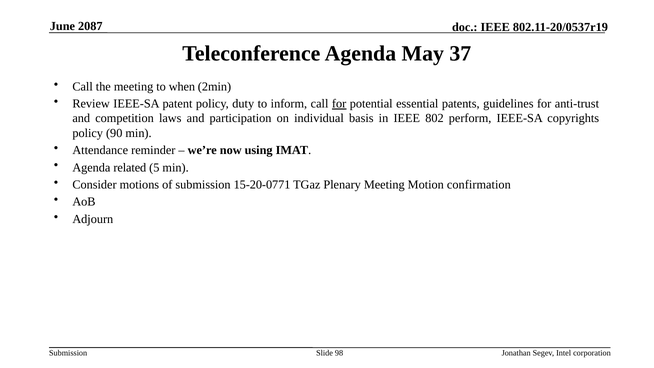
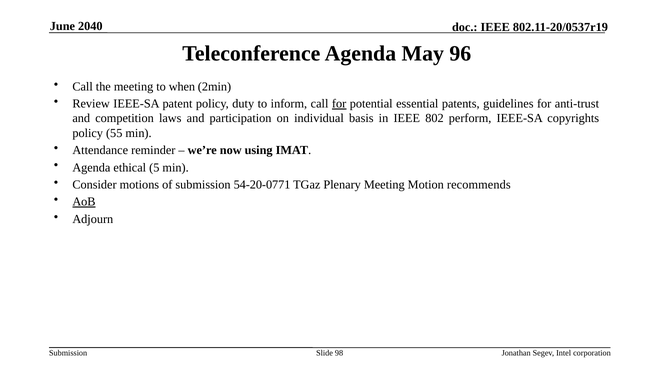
2087: 2087 -> 2040 (90, 26)
37: 37 -> 96 (460, 53)
90: 90 -> 55 (114, 133)
related: related -> ethical (130, 167)
15-20-0771: 15-20-0771 -> 54-20-0771 (262, 185)
confirmation: confirmation -> recommends (479, 185)
AoB underline: none -> present (84, 202)
